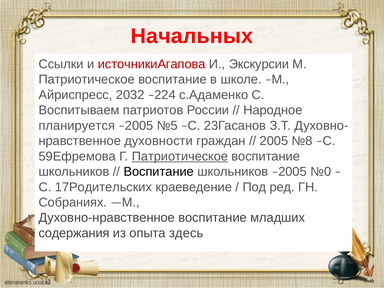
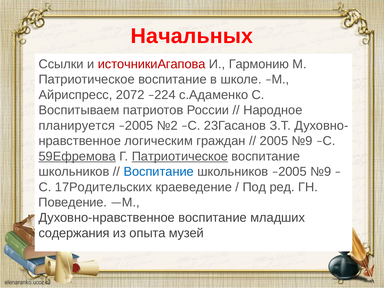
Экскурсии: Экскурсии -> Гармонию (259, 64)
2032: 2032 -> 2072 (130, 95)
№5: №5 -> №2 (167, 126)
духовности: духовности -> логическим (159, 141)
2005 №8: №8 -> №9 (302, 141)
59Ефремова underline: none -> present (77, 156)
Воспитание colour: black -> blue (159, 172)
–2005 №0: №0 -> №9 (321, 172)
Собраниях: Собраниях -> Поведение (73, 202)
здесь: здесь -> музей (186, 233)
